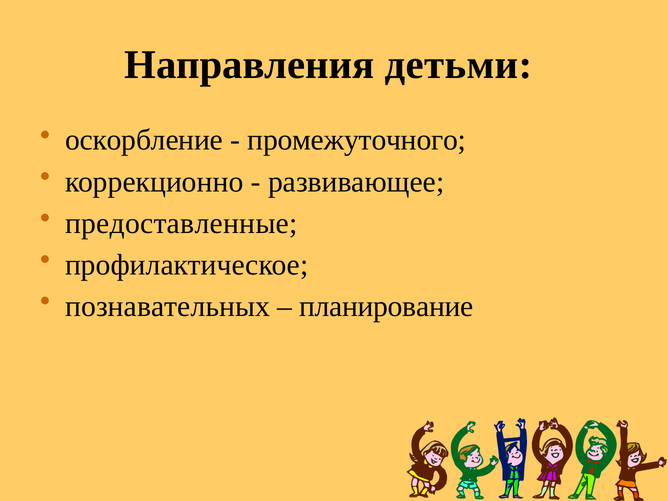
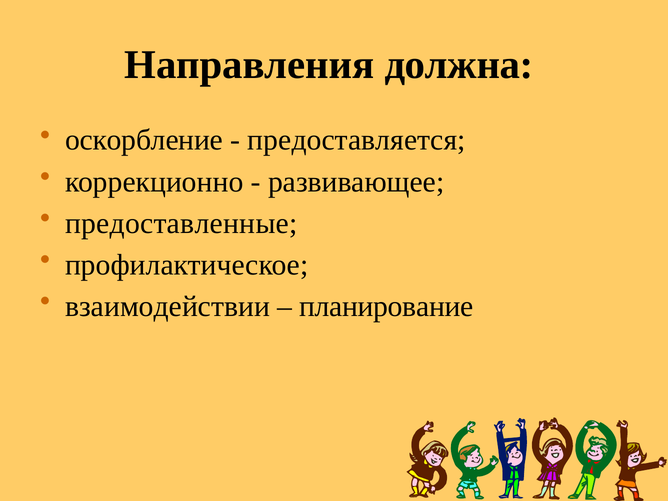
детьми: детьми -> должна (459, 65)
промежуточного: промежуточного -> предоставляется (357, 140)
познавательных: познавательных -> взаимодействии (168, 306)
